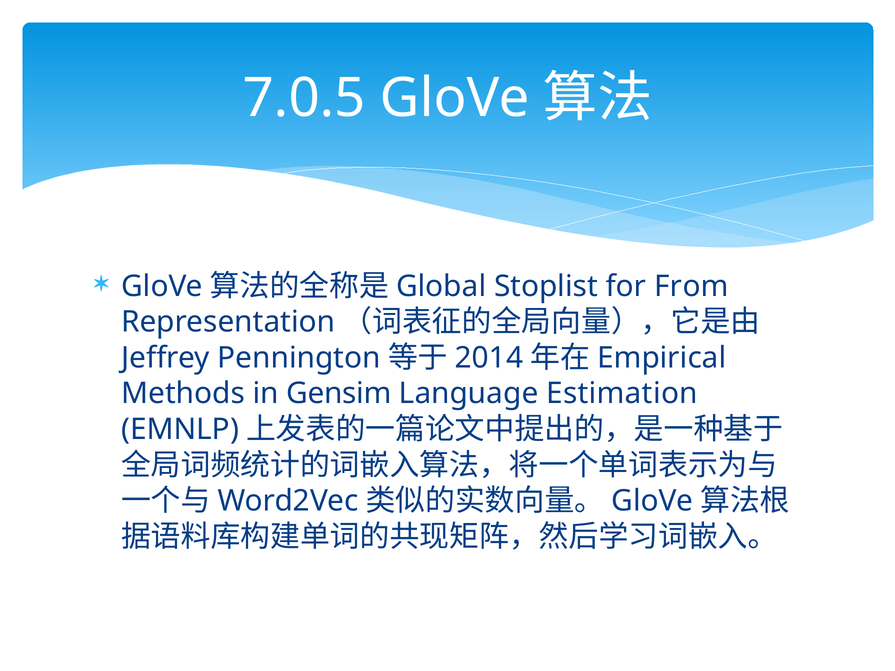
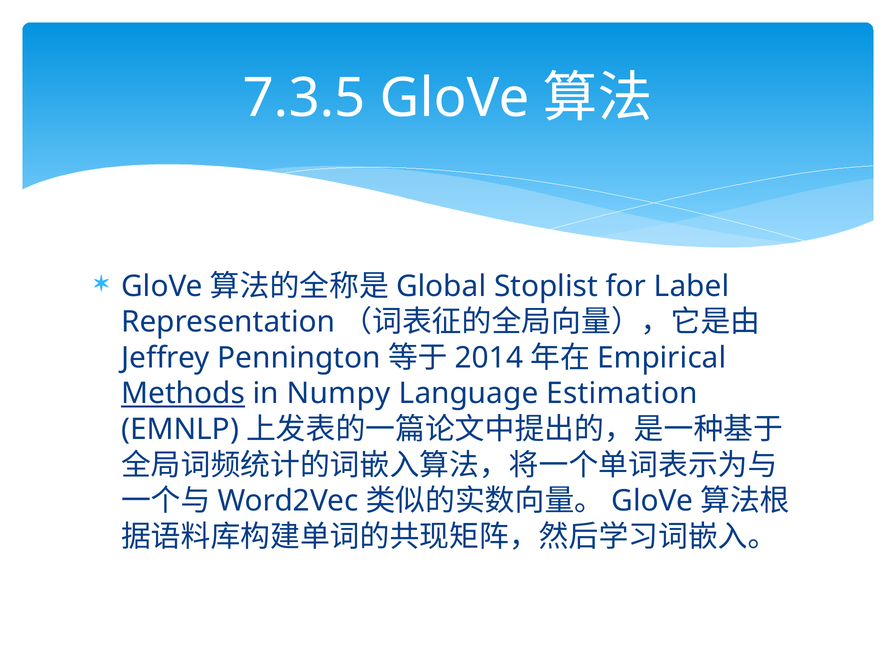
7.0.5: 7.0.5 -> 7.3.5 (304, 98)
From: From -> Label (692, 286)
Methods underline: none -> present (183, 394)
Gensim: Gensim -> Numpy (339, 394)
